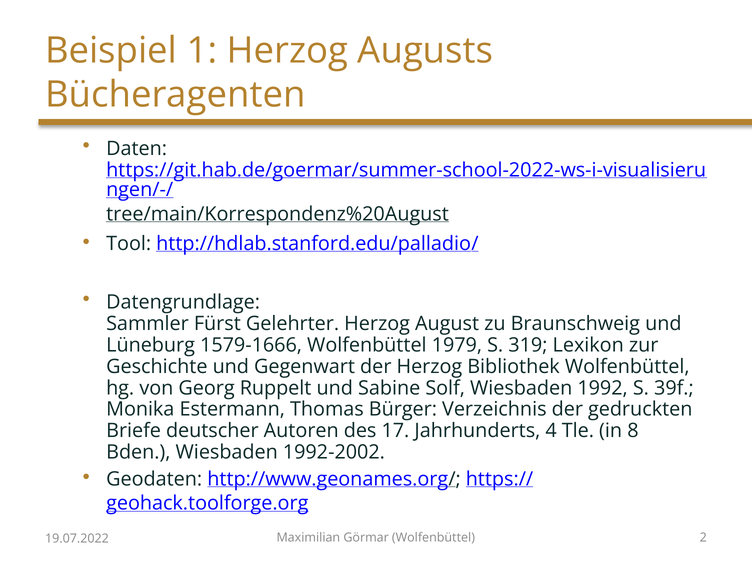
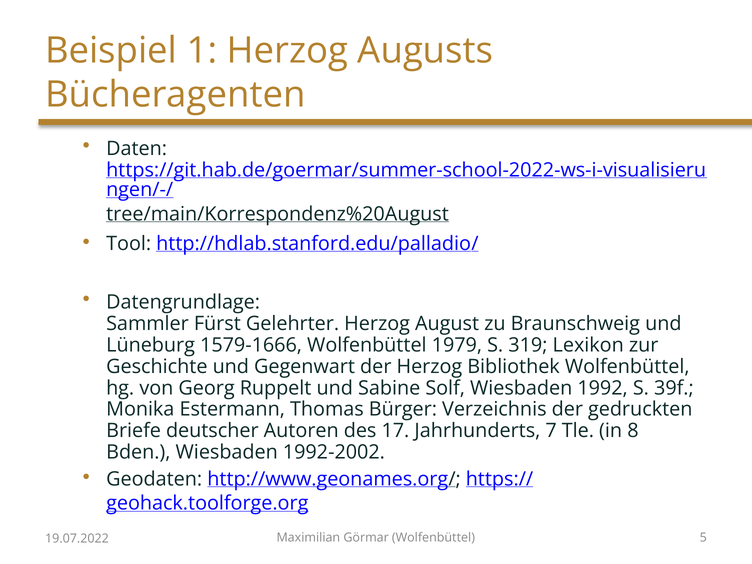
4: 4 -> 7 (551, 431)
2: 2 -> 5 (703, 538)
